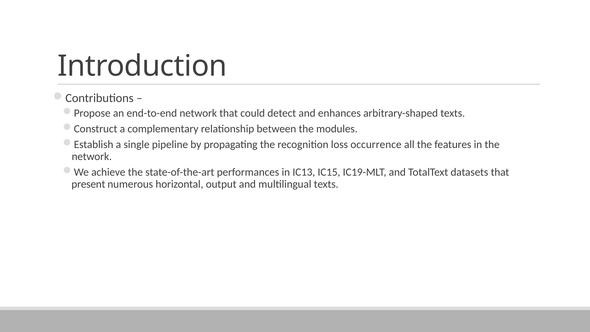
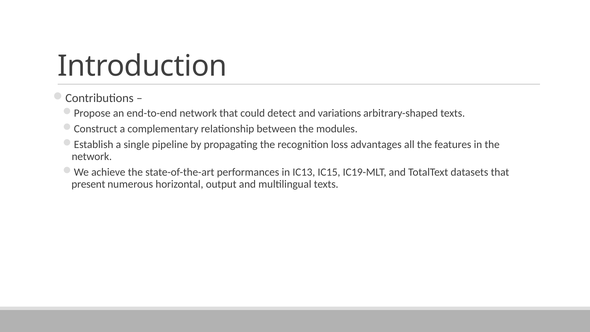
enhances: enhances -> variations (339, 113)
occurrence: occurrence -> advantages (376, 144)
